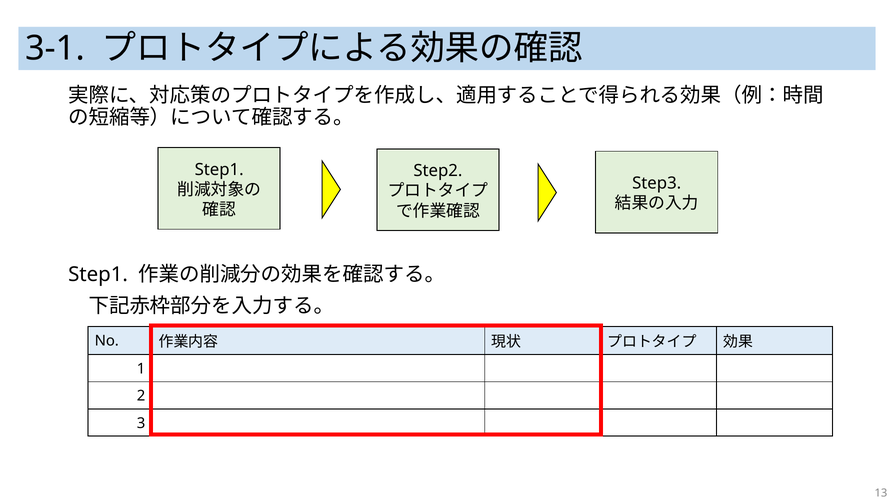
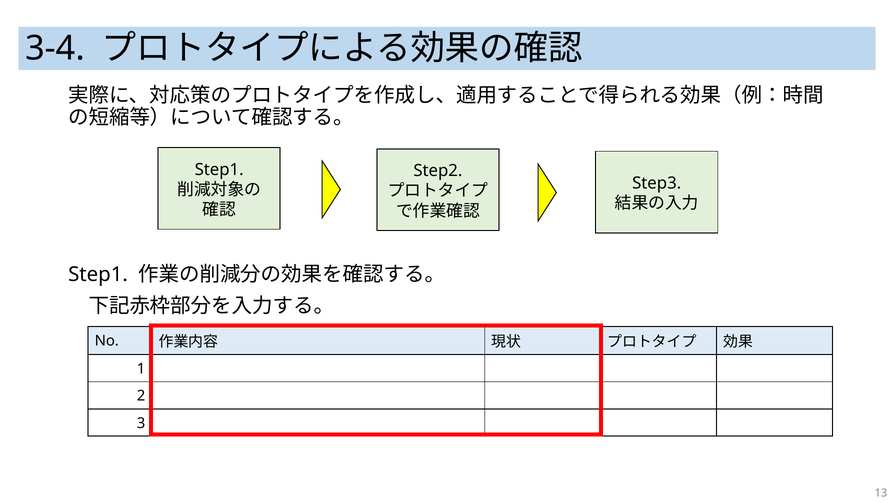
3-1: 3-1 -> 3-4 (55, 49)
